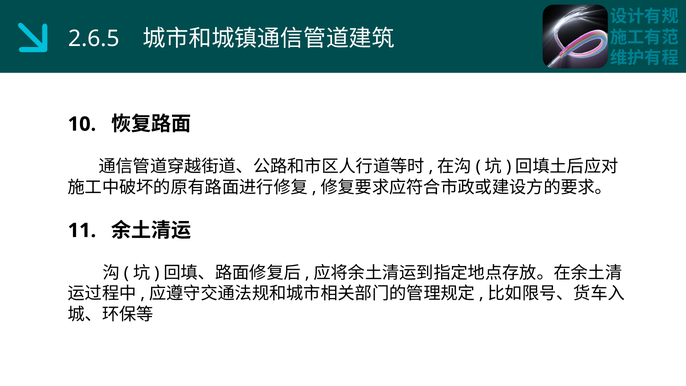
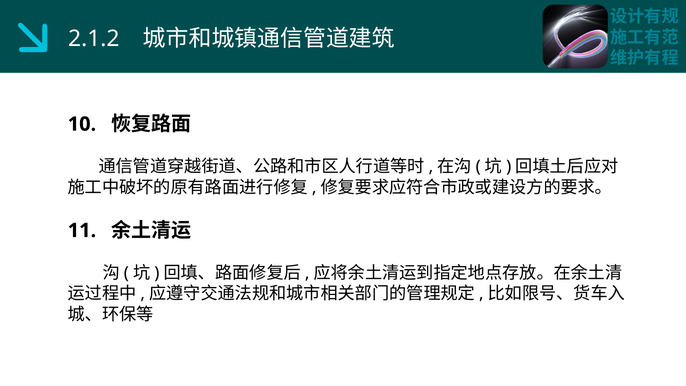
2.6.5: 2.6.5 -> 2.1.2 (94, 39)
